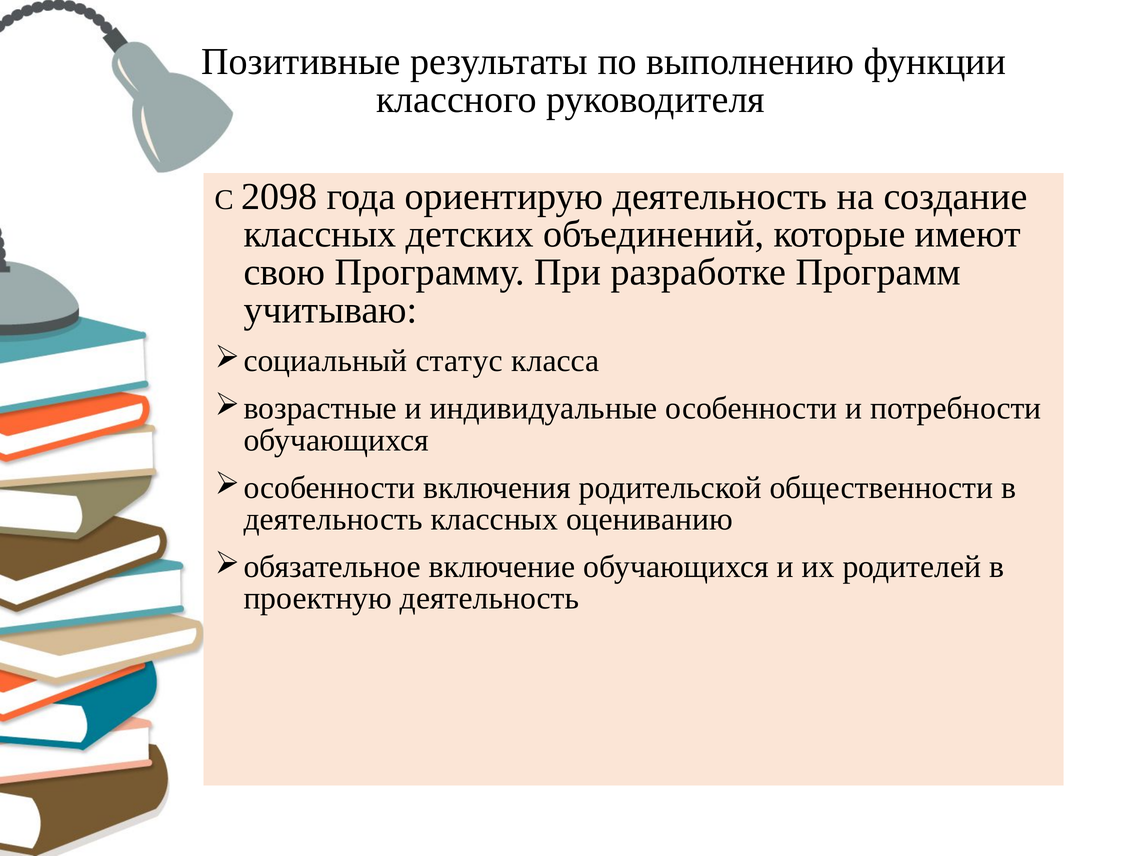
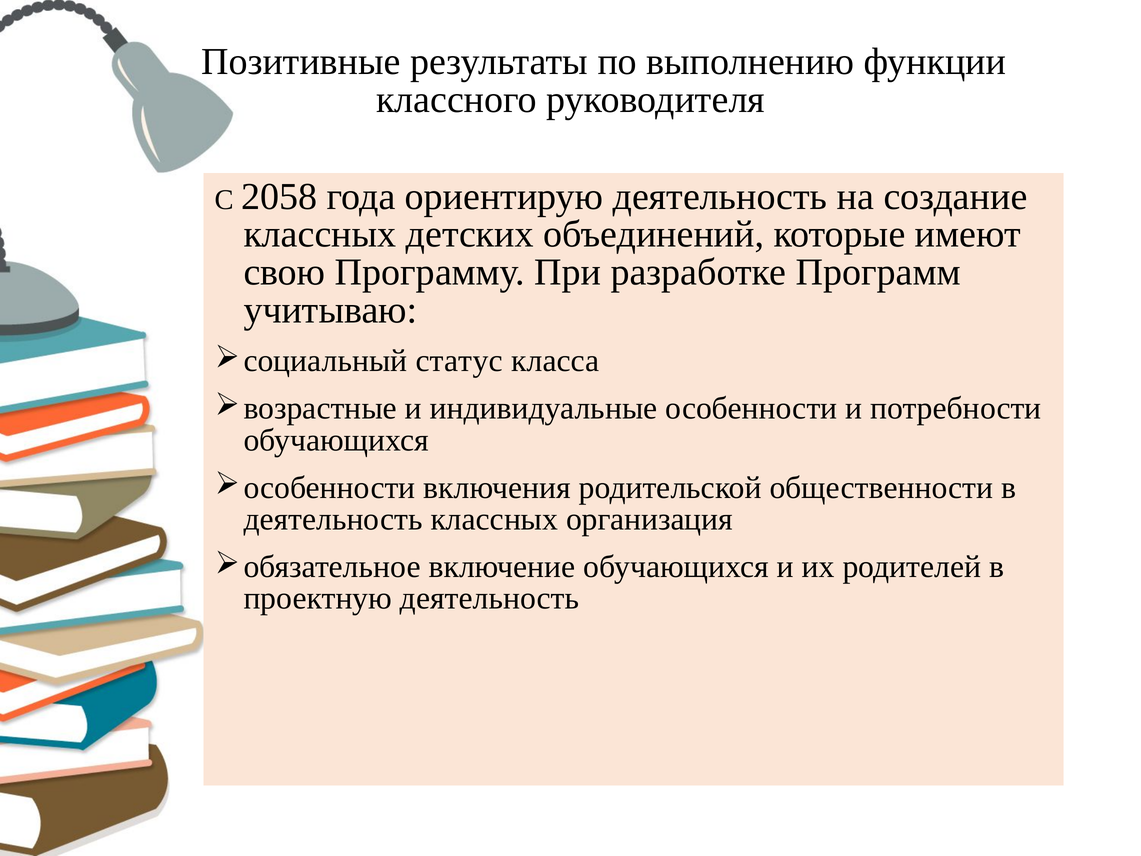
2098: 2098 -> 2058 (279, 196)
оцениванию: оцениванию -> организация (649, 519)
